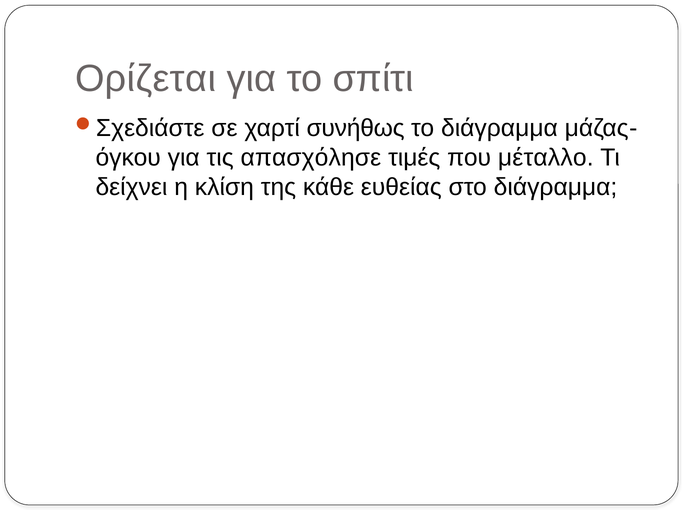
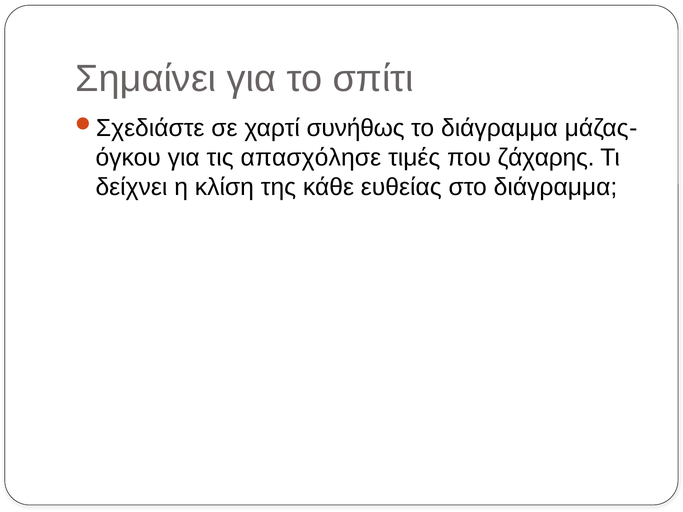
Ορίζεται: Ορίζεται -> Σημαίνει (146, 79)
μέταλλο: μέταλλο -> ζάχαρης (546, 158)
